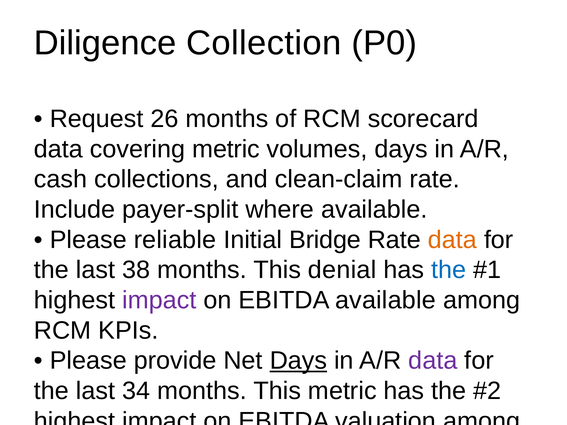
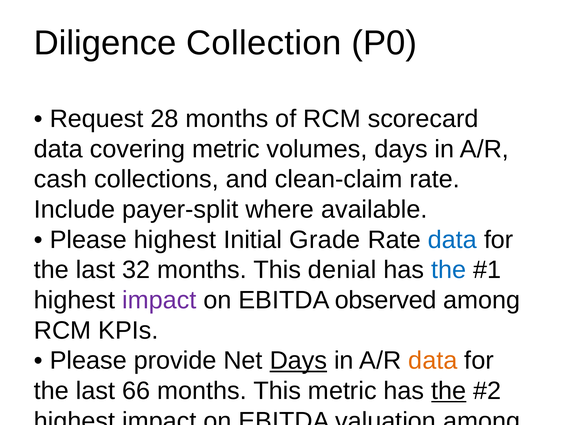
26: 26 -> 28 (165, 119)
Please reliable: reliable -> highest (175, 240)
Bridge: Bridge -> Grade (325, 240)
data colour: orange -> blue (452, 240)
38: 38 -> 32 (136, 270)
EBITDA available: available -> observed (386, 300)
data colour: purple -> orange (433, 361)
34: 34 -> 66 (136, 391)
the underline: none -> present (449, 391)
